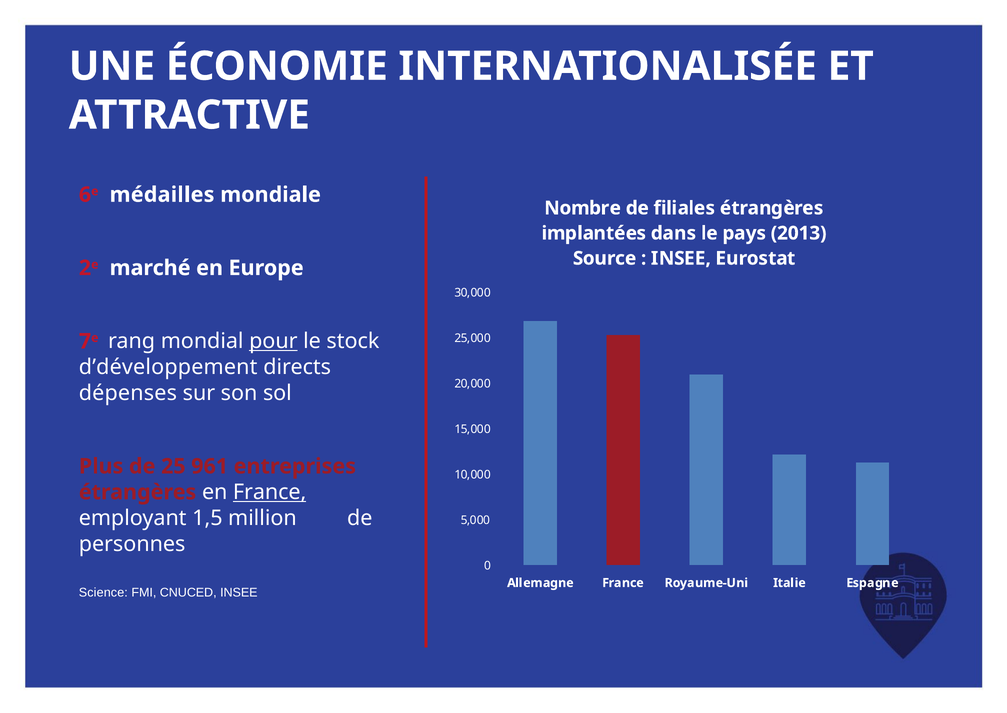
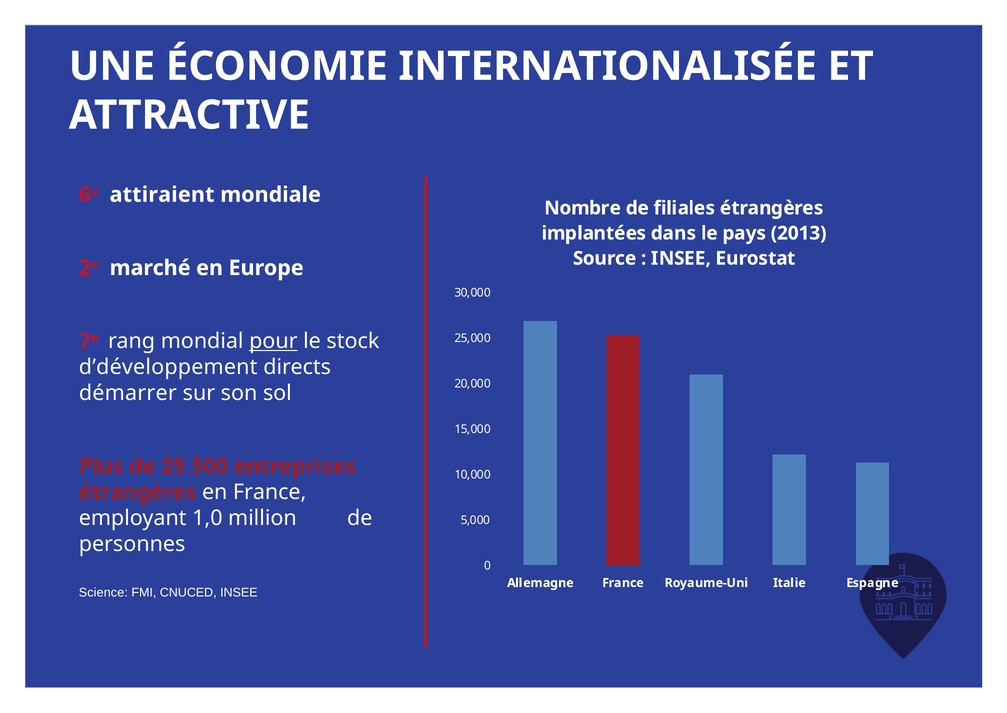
médailles: médailles -> attiraient (162, 195)
dépenses: dépenses -> démarrer (128, 393)
961: 961 -> 500 (210, 466)
France underline: present -> none (270, 492)
1,5: 1,5 -> 1,0 (207, 518)
